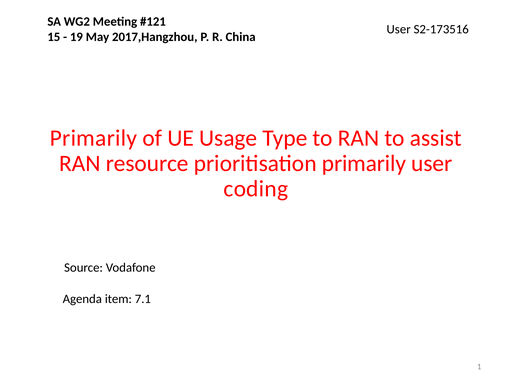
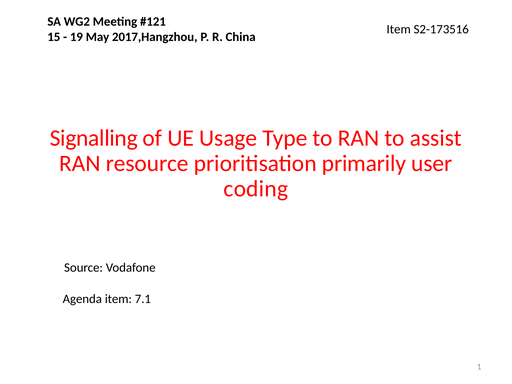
User: User -> Item (399, 29)
Primarily: Primarily -> Signalling (94, 138)
